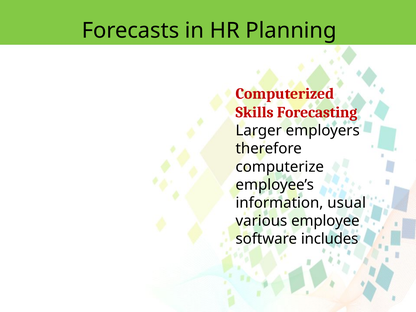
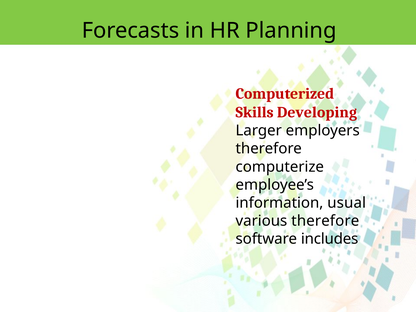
Forecasting: Forecasting -> Developing (317, 112)
various employee: employee -> therefore (325, 221)
